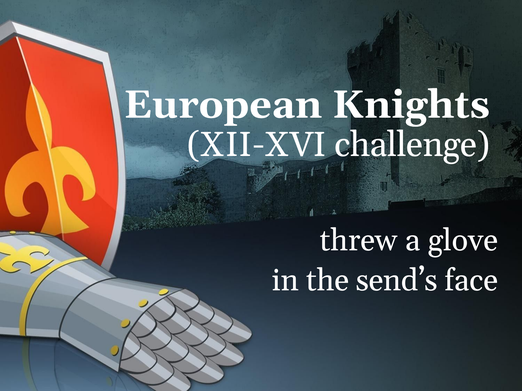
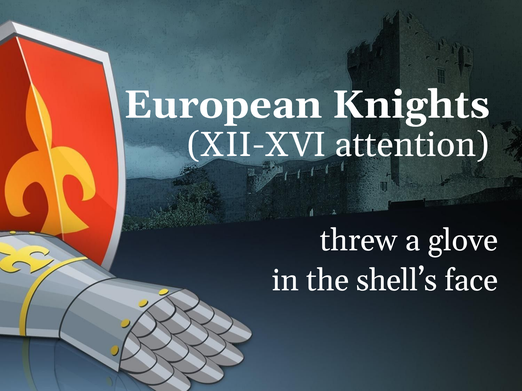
challenge: challenge -> attention (412, 145)
send’s: send’s -> shell’s (397, 281)
